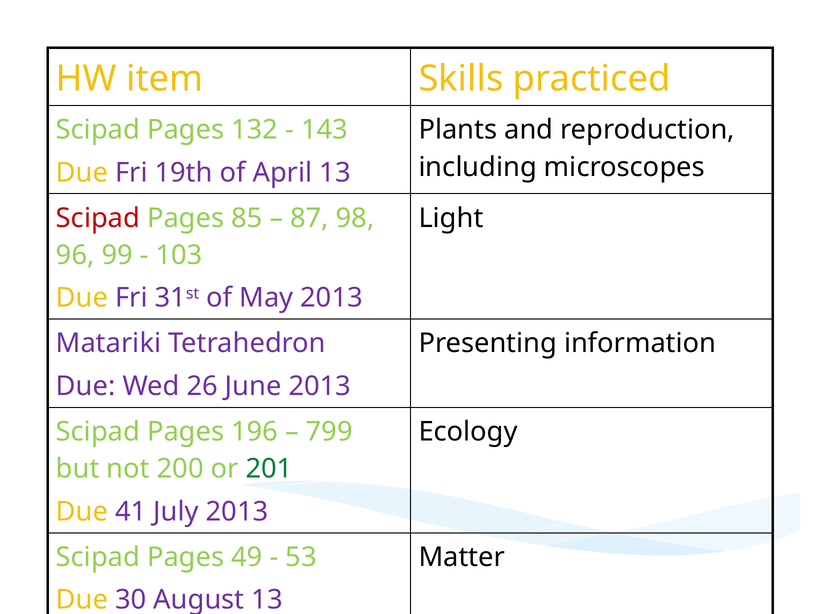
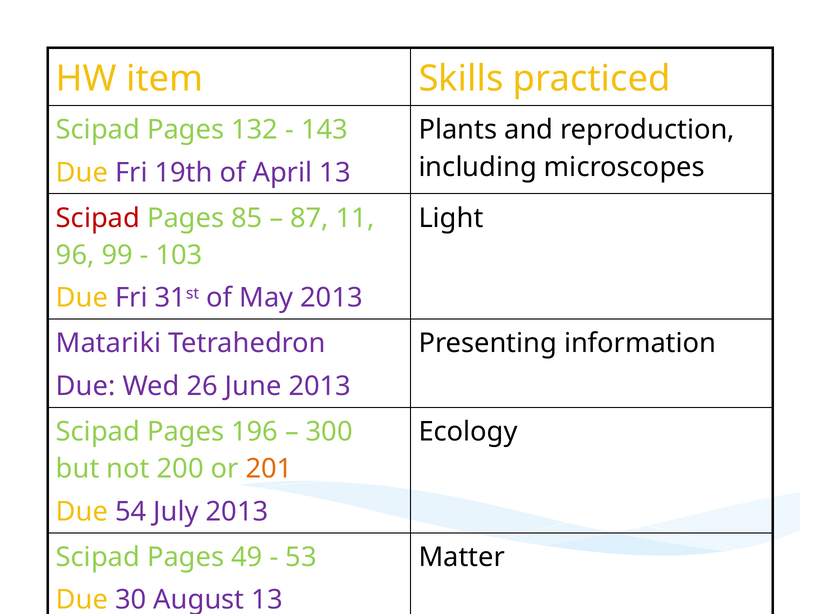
98: 98 -> 11 (355, 218)
799: 799 -> 300 (329, 432)
201 colour: green -> orange (269, 469)
41: 41 -> 54 (131, 512)
